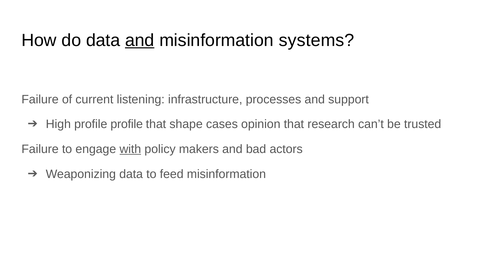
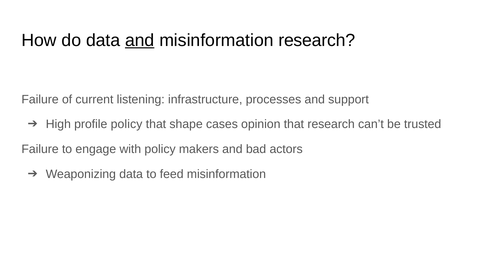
misinformation systems: systems -> research (317, 40)
profile profile: profile -> policy (127, 124)
with underline: present -> none (130, 149)
